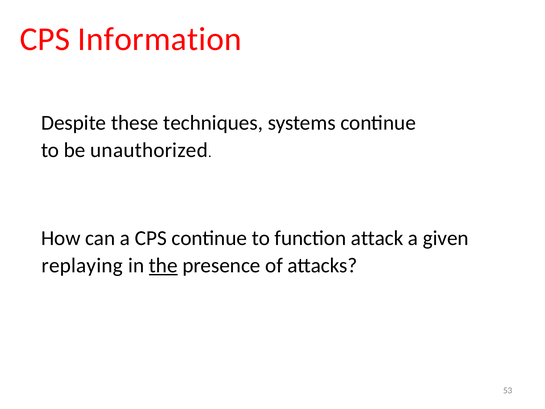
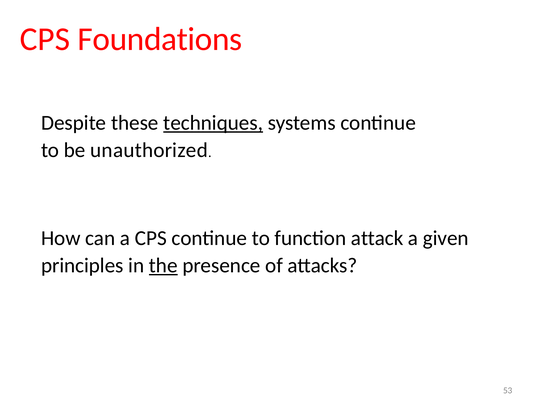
Information: Information -> Foundations (160, 39)
techniques underline: none -> present (213, 123)
replaying: replaying -> principles (82, 265)
